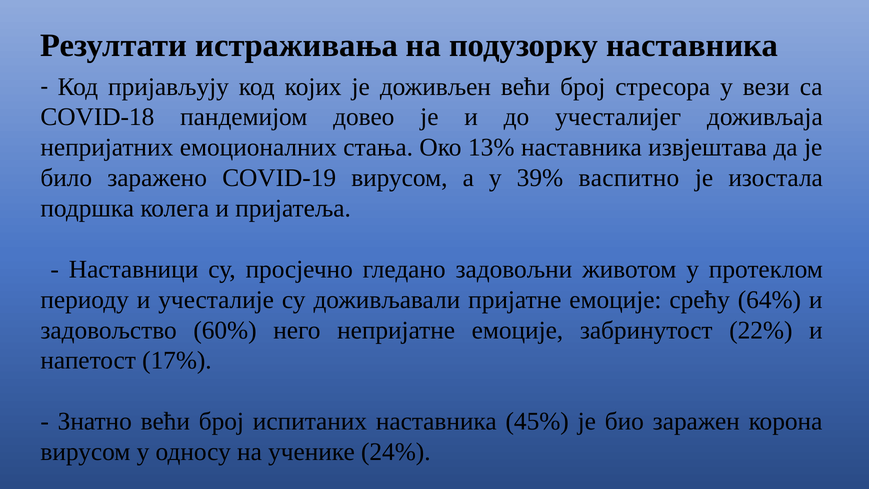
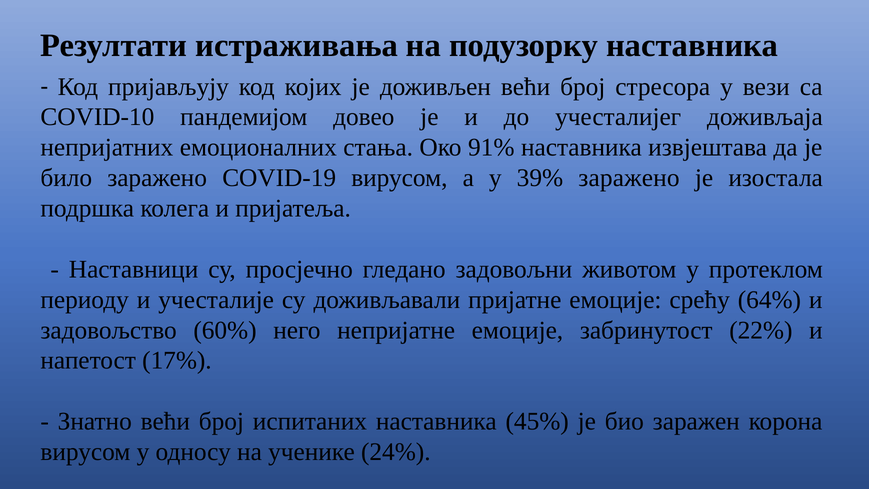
COVID-18: COVID-18 -> COVID-10 (97, 117)
13%: 13% -> 91% (491, 148)
39% васпитно: васпитно -> заражено (629, 178)
